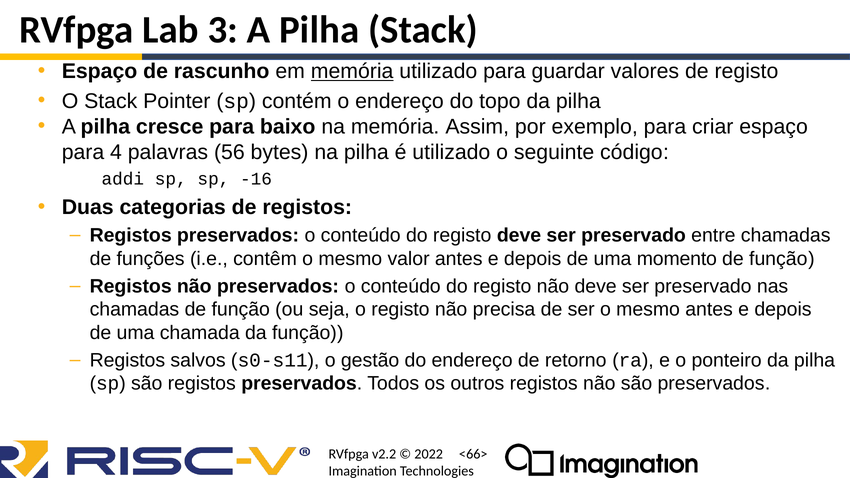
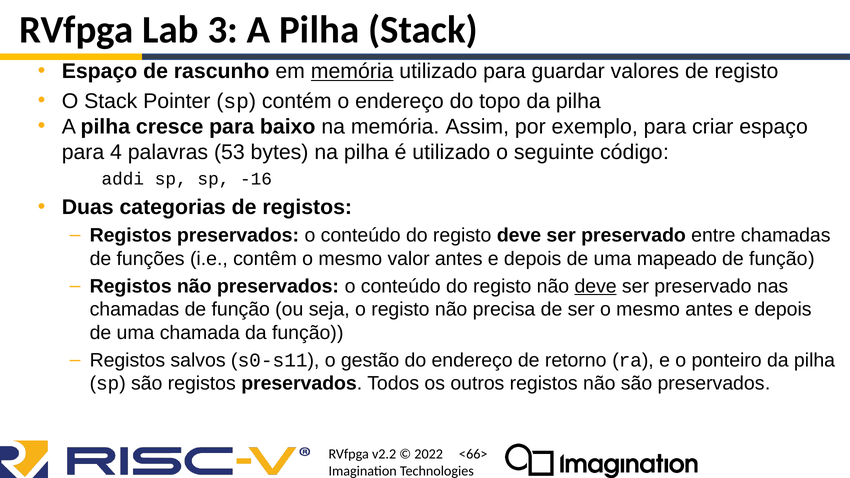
56: 56 -> 53 (229, 152)
momento: momento -> mapeado (677, 259)
deve underline: none -> present (596, 286)
